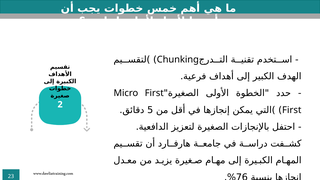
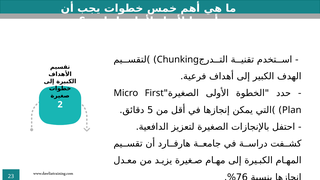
First: First -> Plan (292, 110)
